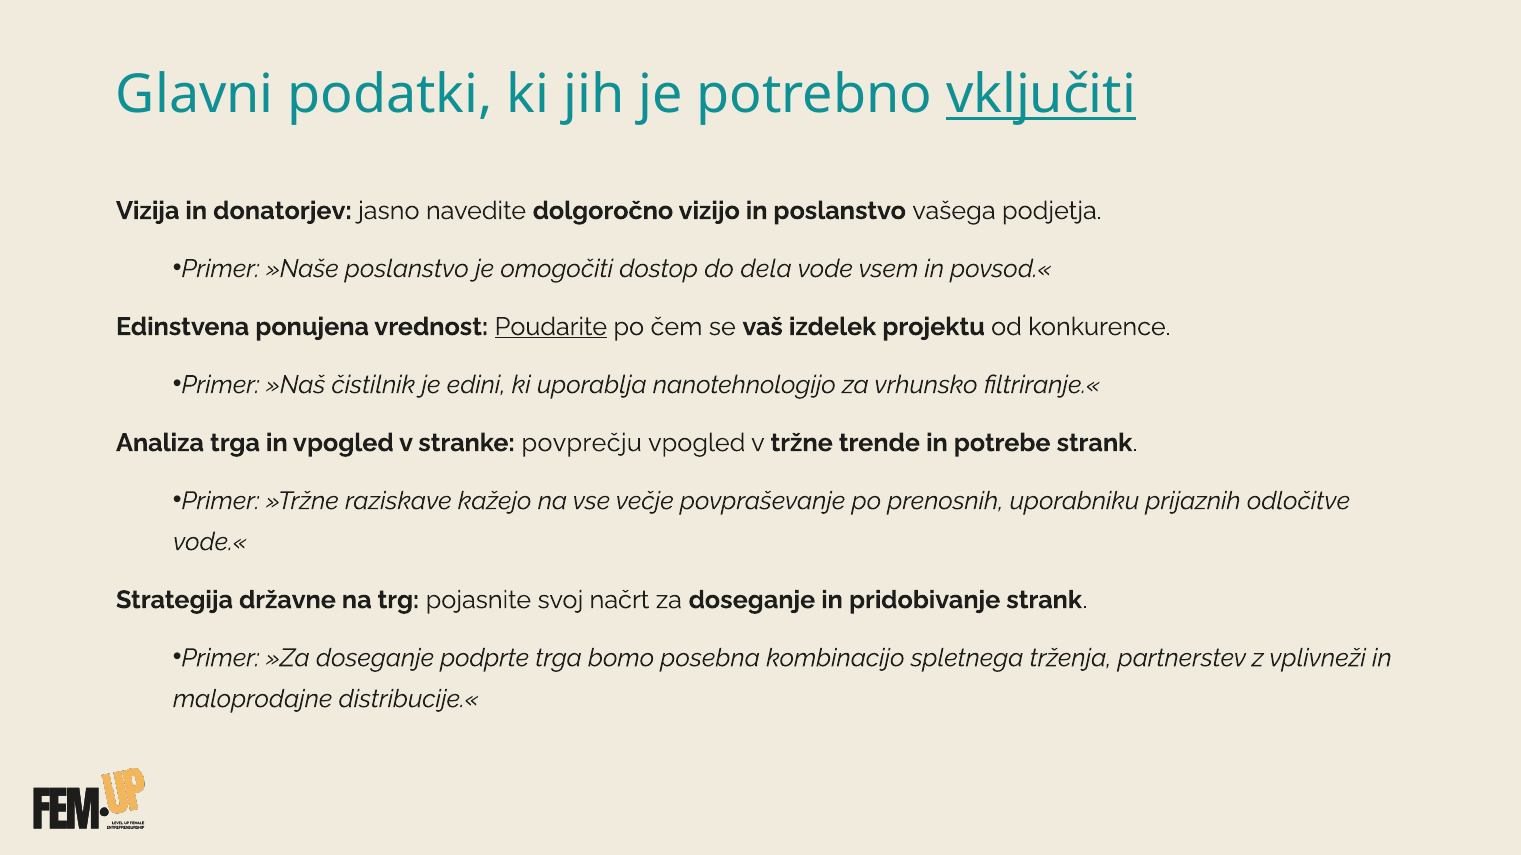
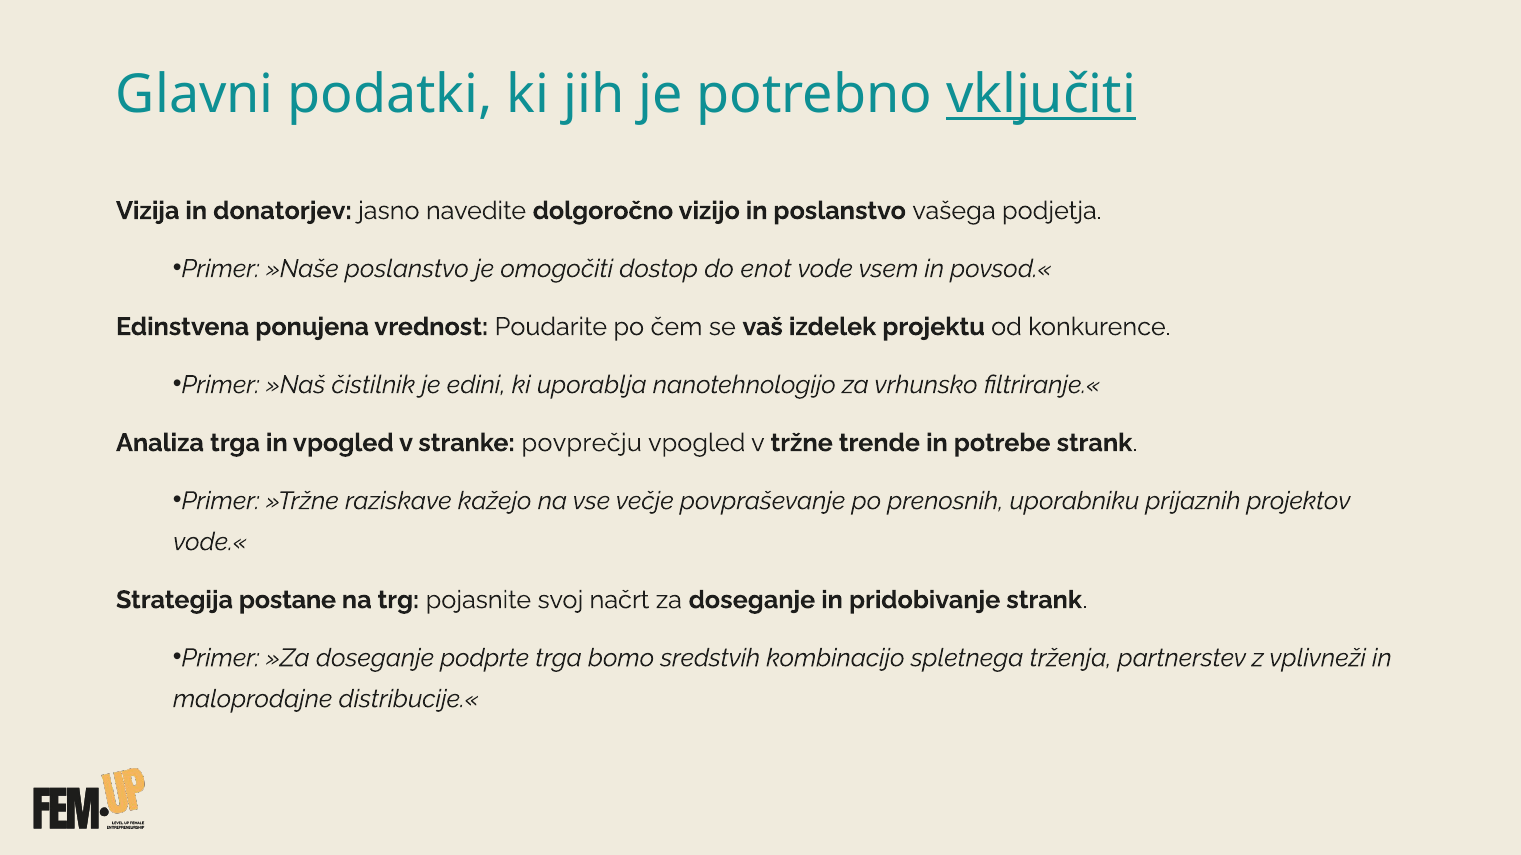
dela: dela -> enot (766, 269)
Poudarite underline: present -> none (551, 327)
odločitve: odločitve -> projektov (1299, 501)
državne: državne -> postane (288, 600)
posebna: posebna -> sredstvih (710, 658)
